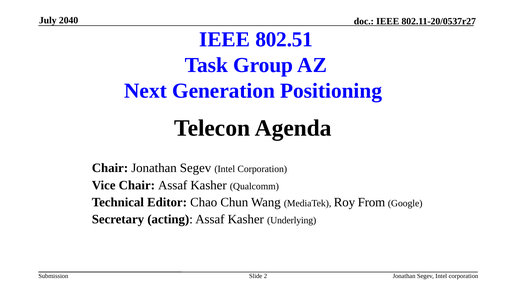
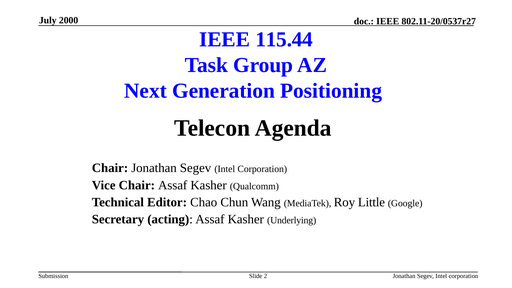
2040: 2040 -> 2000 (69, 20)
802.51: 802.51 -> 115.44 (284, 40)
From: From -> Little (371, 202)
